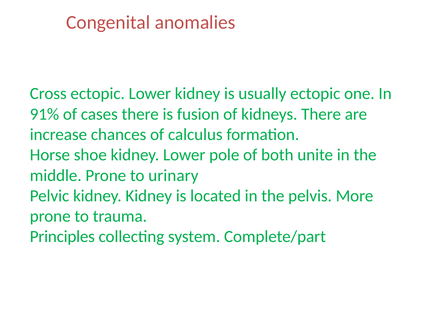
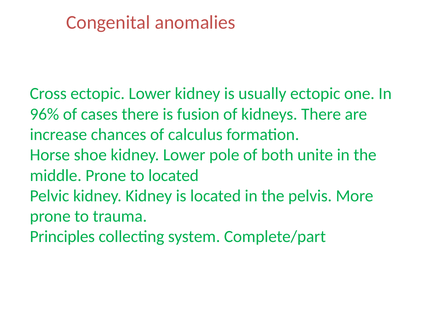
91%: 91% -> 96% (44, 114)
to urinary: urinary -> located (174, 175)
